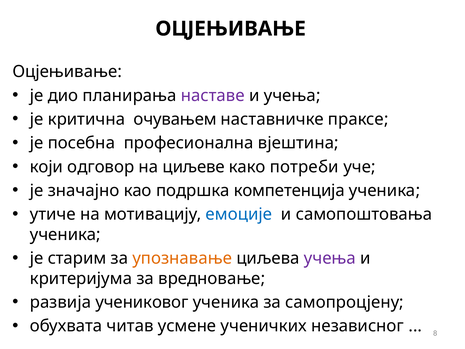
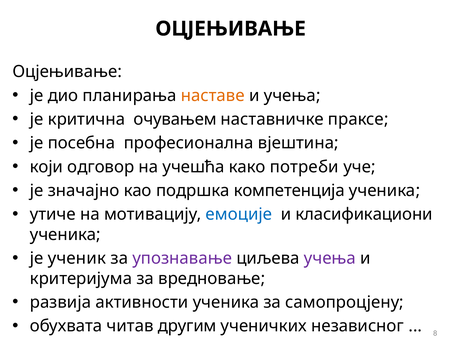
наставе colour: purple -> orange (213, 95)
циљеве: циљеве -> учешћа (194, 167)
самопоштовања: самопоштовања -> класификациони (364, 214)
старим: старим -> ученик (77, 258)
упознавање colour: orange -> purple (182, 258)
учениковог: учениковог -> активности (142, 302)
усмене: усмене -> другим (187, 326)
